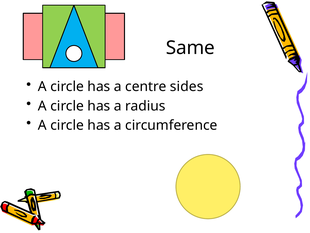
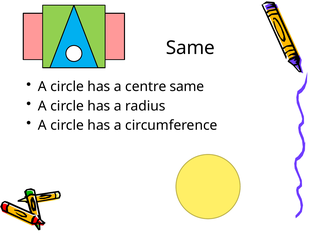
centre sides: sides -> same (187, 86)
